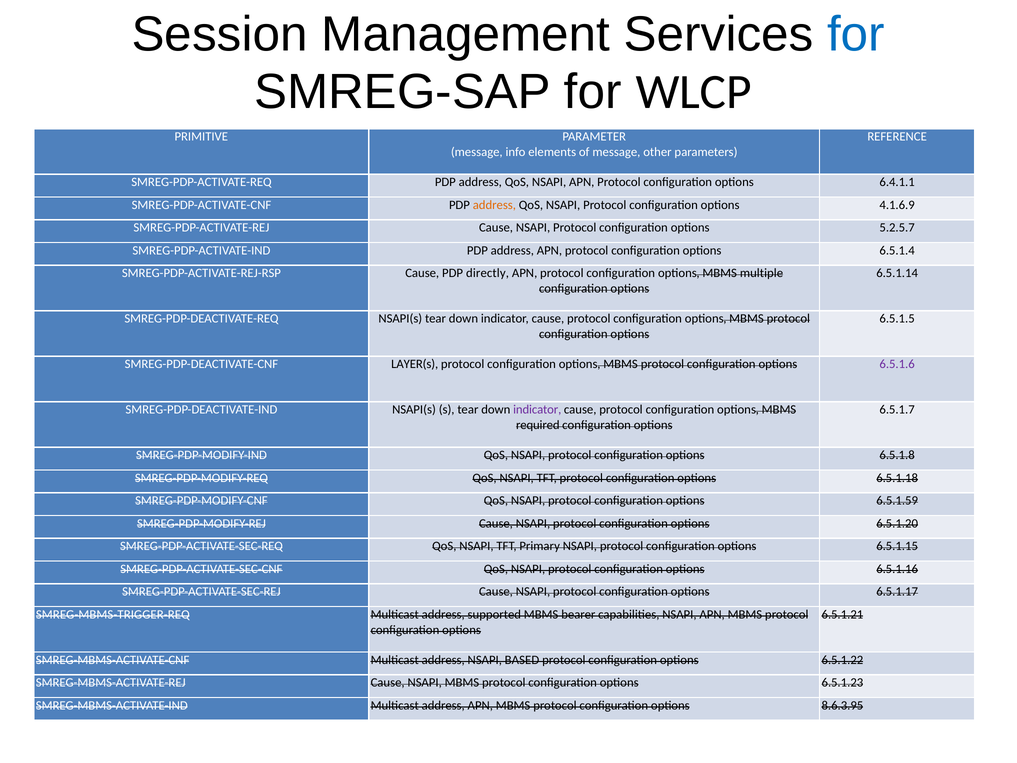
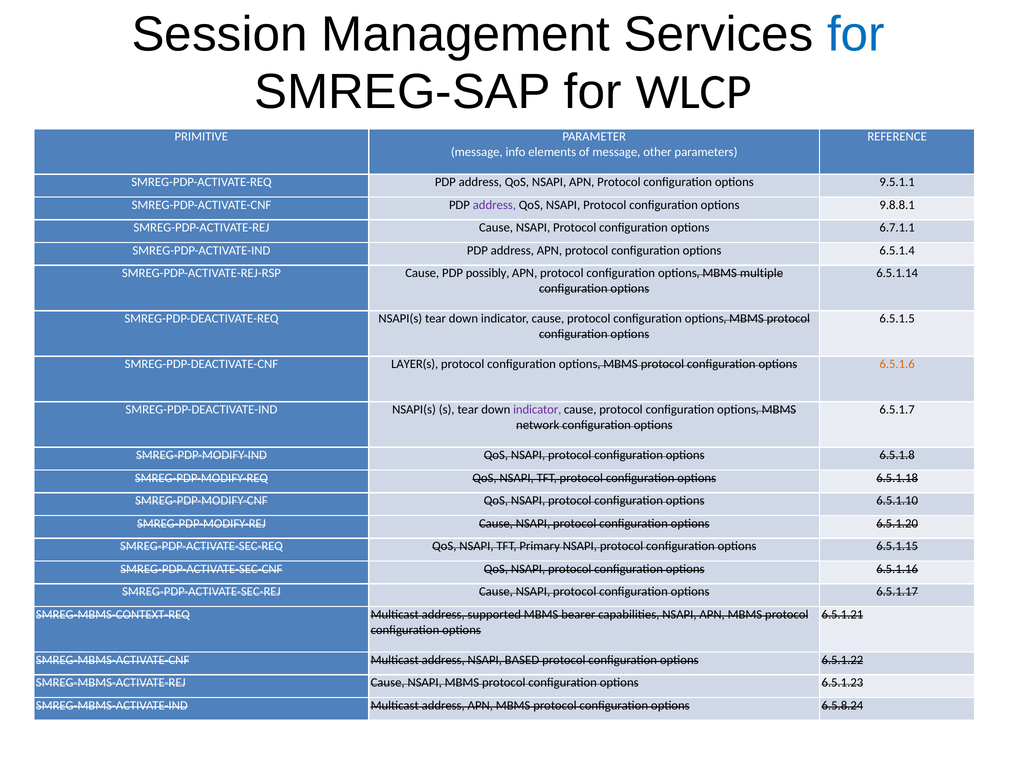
6.4.1.1: 6.4.1.1 -> 9.5.1.1 (897, 182)
address colour: orange -> purple (494, 205)
4.1.6.9: 4.1.6.9 -> 9.8.8.1 (897, 205)
5.2.5.7: 5.2.5.7 -> 6.7.1.1 (897, 228)
directly: directly -> possibly (488, 273)
6.5.1.6 colour: purple -> orange (897, 364)
required: required -> network (538, 425)
6.5.1.59: 6.5.1.59 -> 6.5.1.10 (897, 501)
SMREG-MBMS-TRIGGER-REQ: SMREG-MBMS-TRIGGER-REQ -> SMREG-MBMS-CONTEXT-REQ (113, 614)
8.6.3.95: 8.6.3.95 -> 6.5.8.24 (842, 705)
